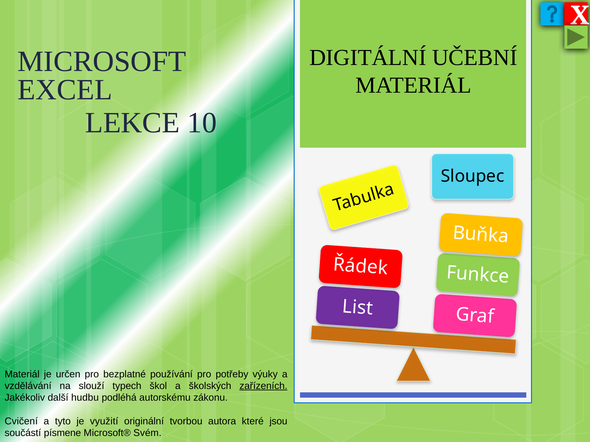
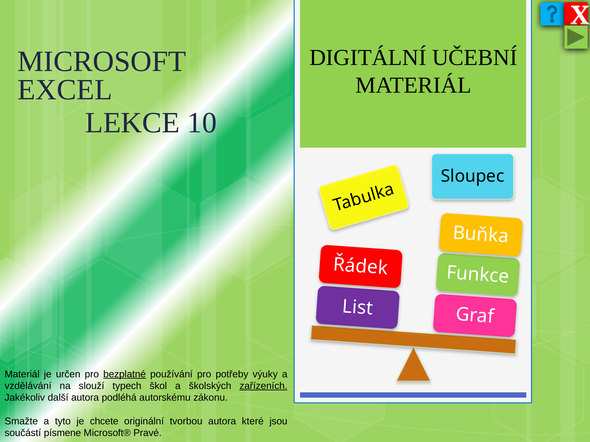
bezplatné underline: none -> present (125, 375)
další hudbu: hudbu -> autora (85, 398)
Cvičení: Cvičení -> Smažte (21, 422)
využití: využití -> chcete (104, 422)
Svém: Svém -> Pravé (148, 434)
